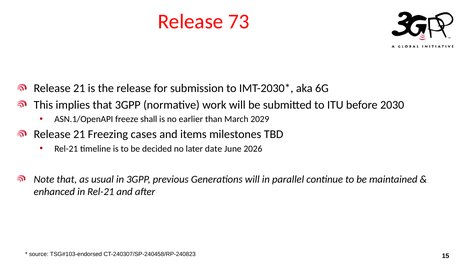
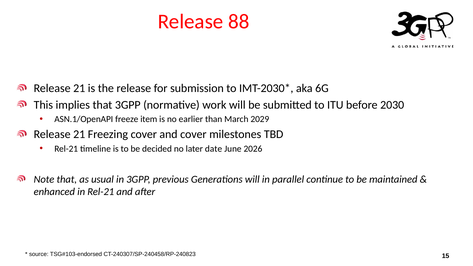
73: 73 -> 88 (239, 21)
shall: shall -> item (149, 119)
Freezing cases: cases -> cover (144, 134)
and items: items -> cover (193, 134)
